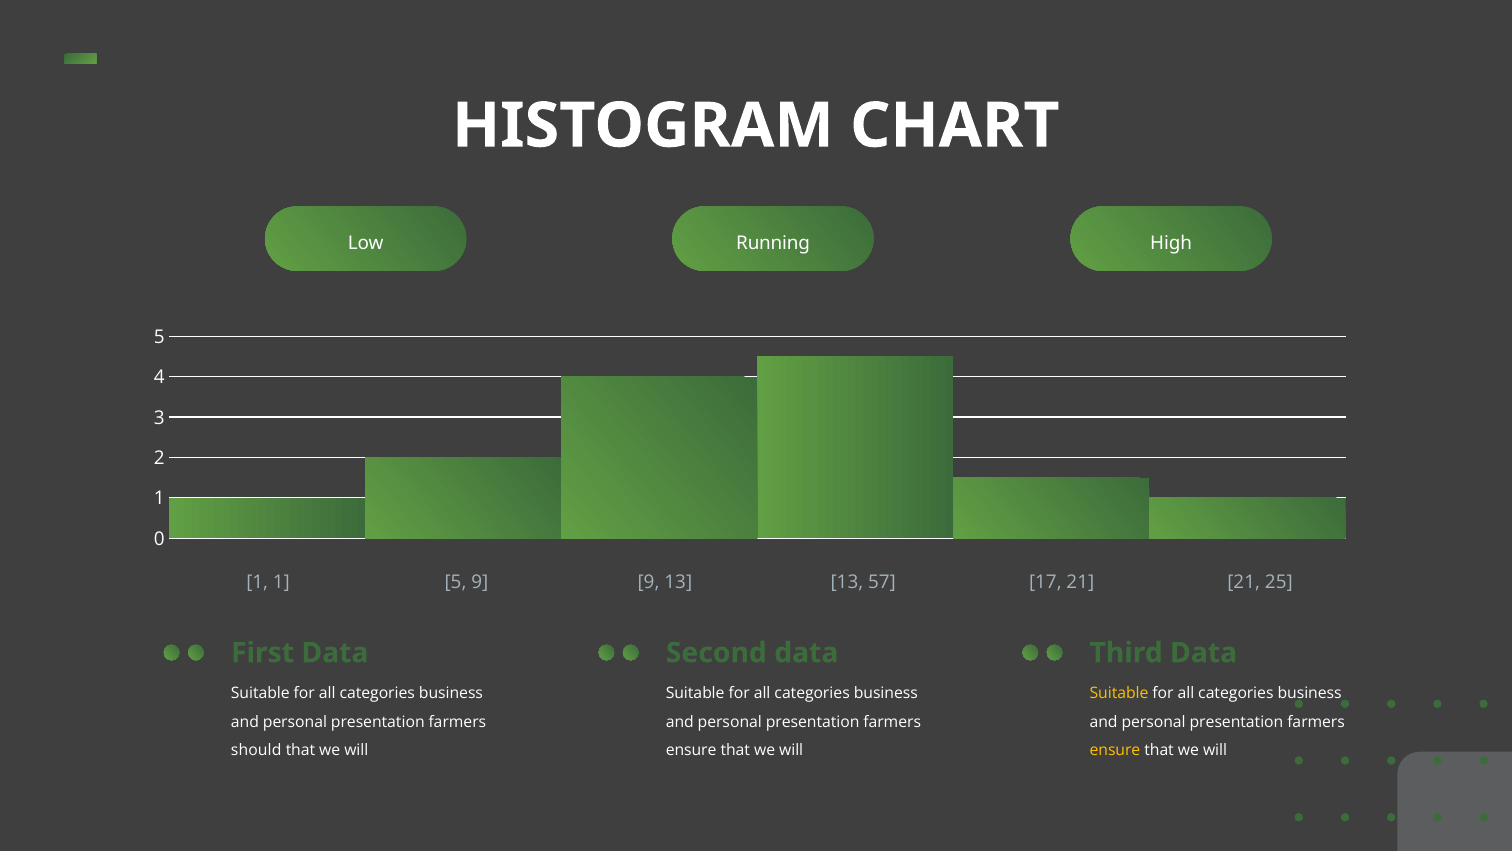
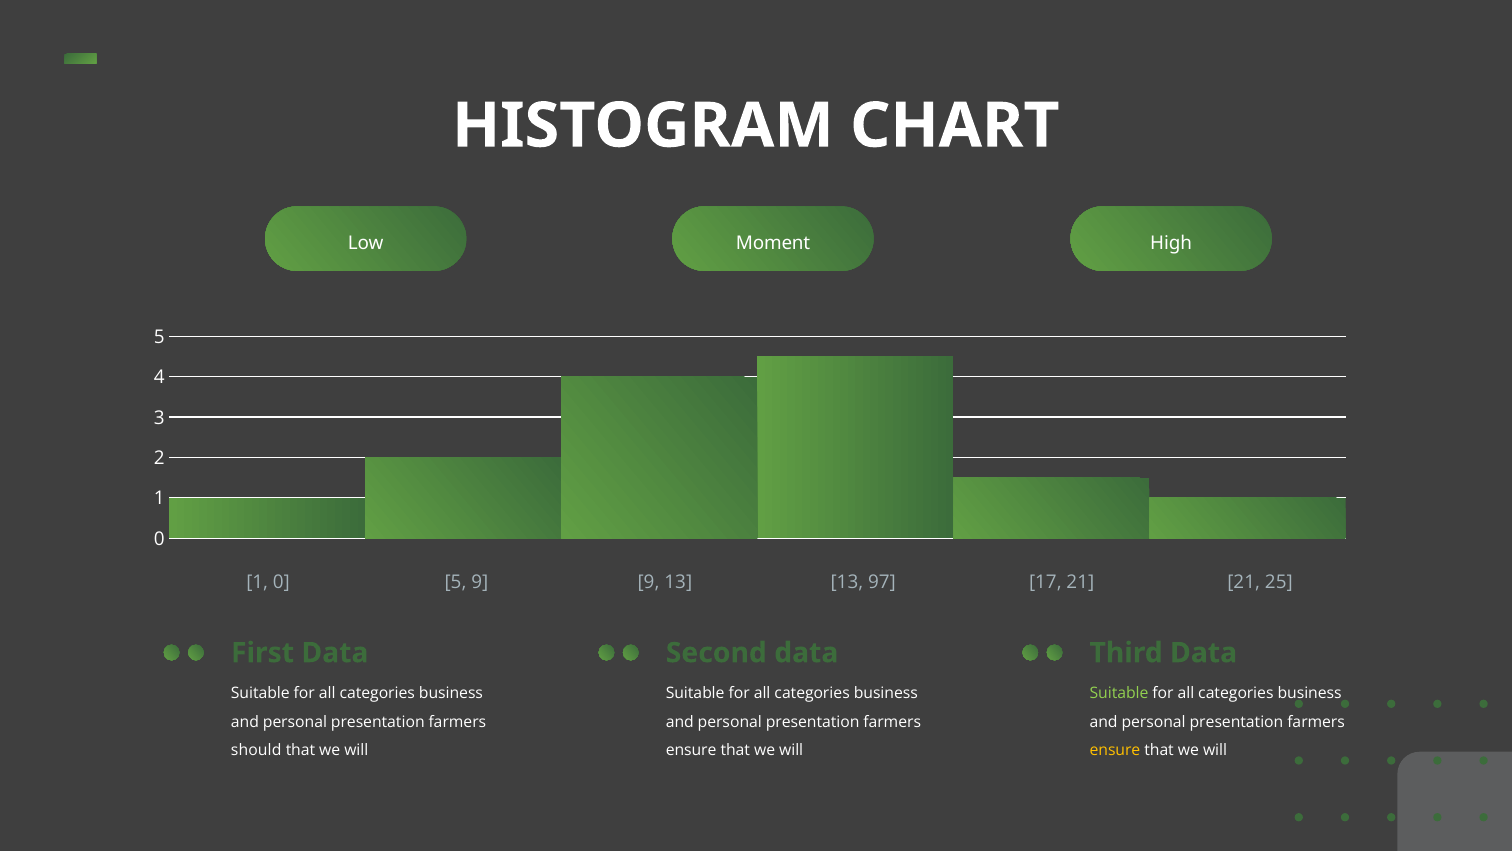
Running: Running -> Moment (773, 243)
1 1: 1 -> 0 (281, 581)
57: 57 -> 97 (882, 581)
Suitable colour: yellow -> light green (1119, 693)
